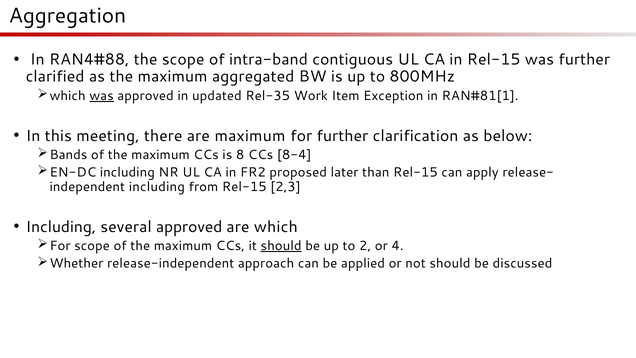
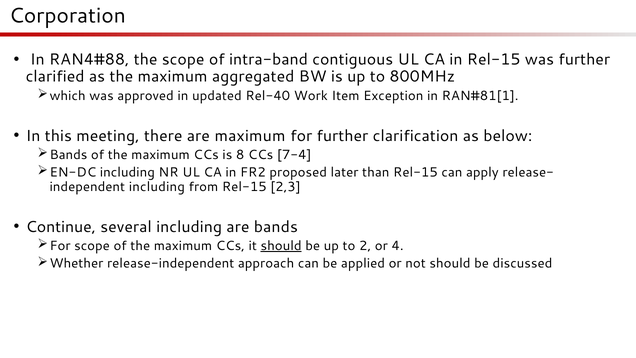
Aggregation: Aggregation -> Corporation (67, 16)
was underline: present -> none (102, 96)
Rel-35: Rel-35 -> Rel-40 (268, 96)
8-4: 8-4 -> 7-4 (294, 155)
Including: Including -> Continue (61, 227)
several approved: approved -> including (189, 227)
are which: which -> bands (276, 227)
